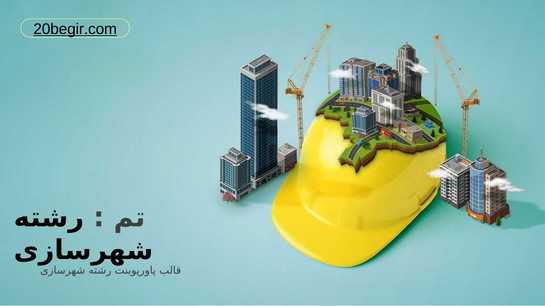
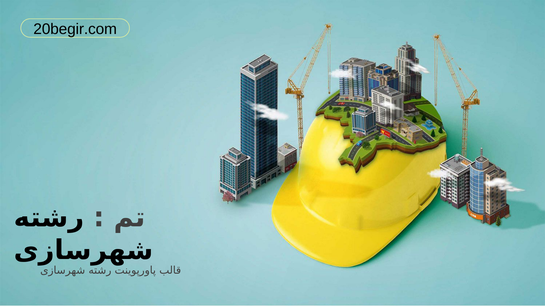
20begir.com underline: present -> none (75, 29)
